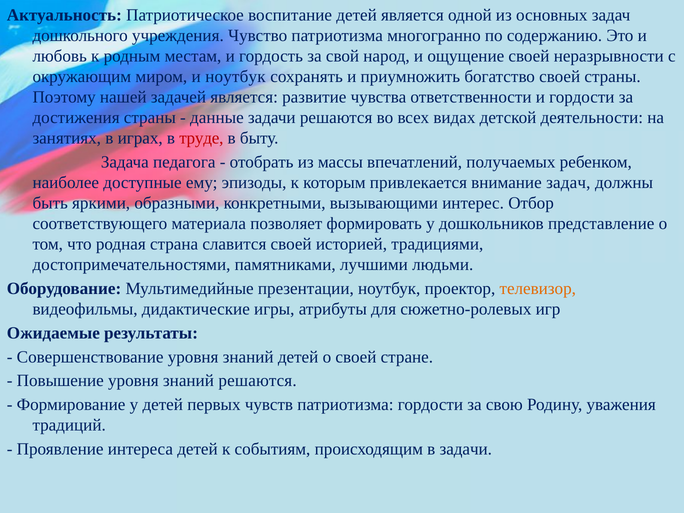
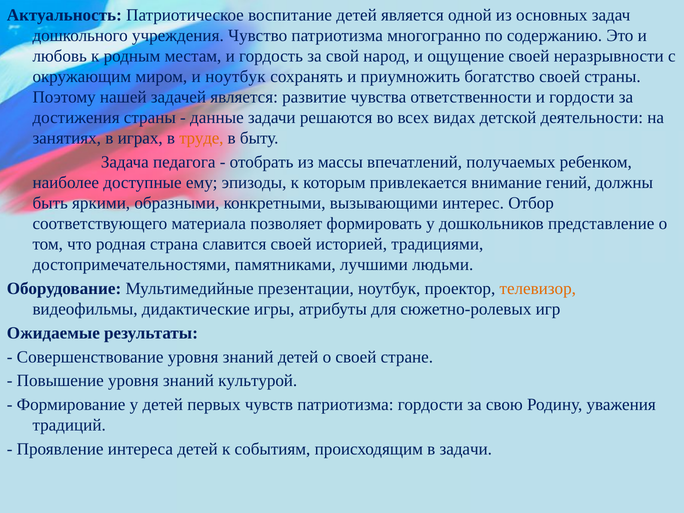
труде colour: red -> orange (201, 138)
внимание задач: задач -> гений (568, 182)
знаний решаются: решаются -> культурой (258, 381)
